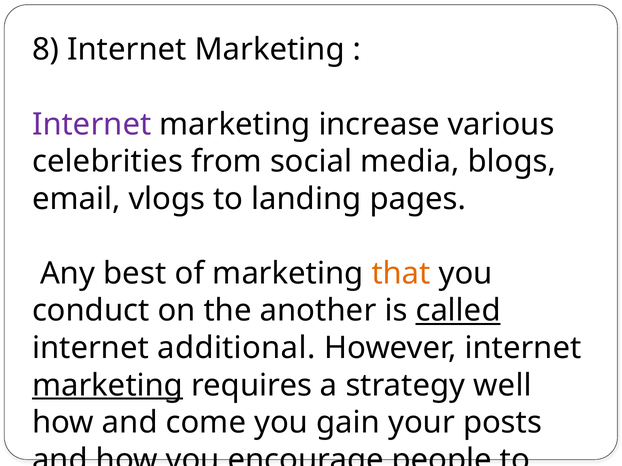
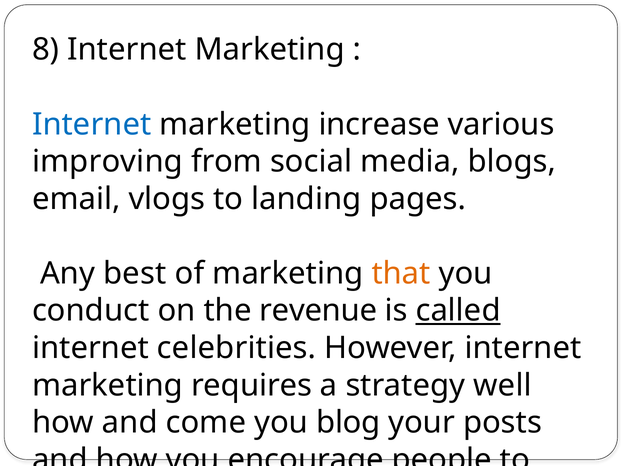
Internet colour: purple -> blue (92, 124)
celebrities: celebrities -> improving (108, 162)
another: another -> revenue (318, 311)
additional: additional -> celebrities (237, 348)
marketing underline: present -> none (108, 386)
gain: gain -> blog (348, 423)
